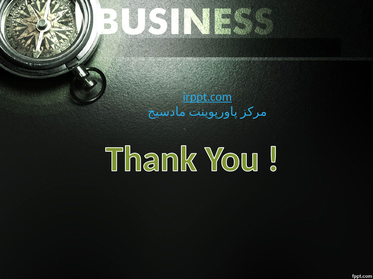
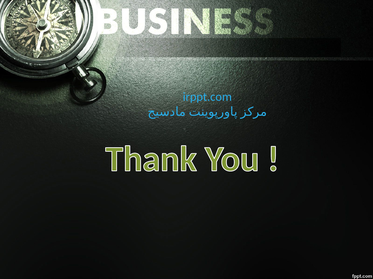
irppt.com underline: present -> none (207, 97)
